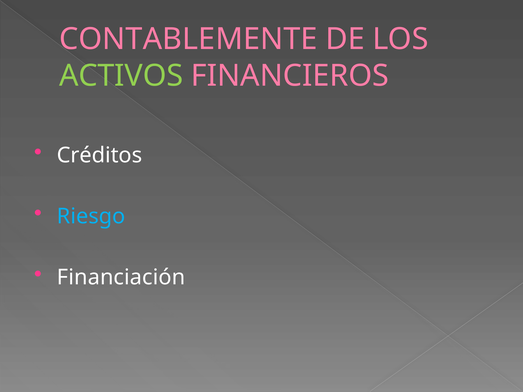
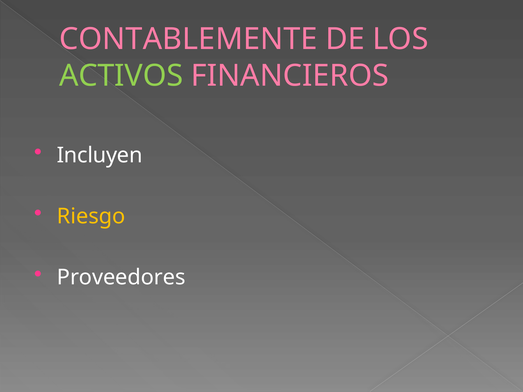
Créditos: Créditos -> Incluyen (100, 155)
Riesgo colour: light blue -> yellow (91, 216)
Financiación: Financiación -> Proveedores (121, 277)
